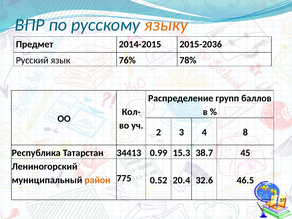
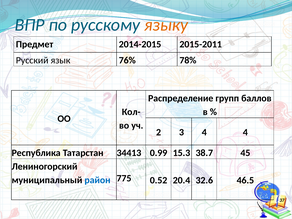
2015-2036: 2015-2036 -> 2015-2011 (201, 44)
4 8: 8 -> 4 (245, 132)
район colour: orange -> blue (97, 180)
